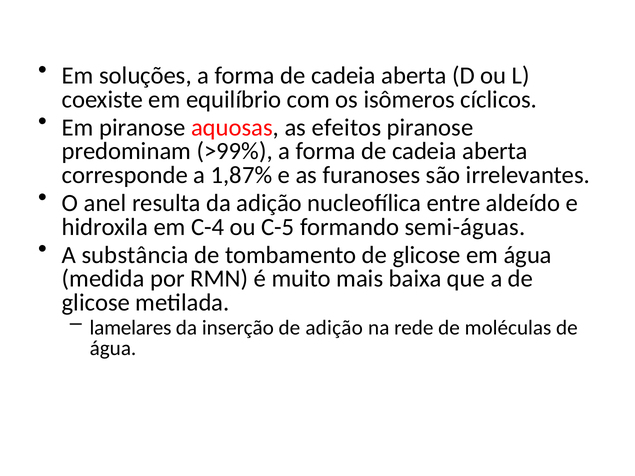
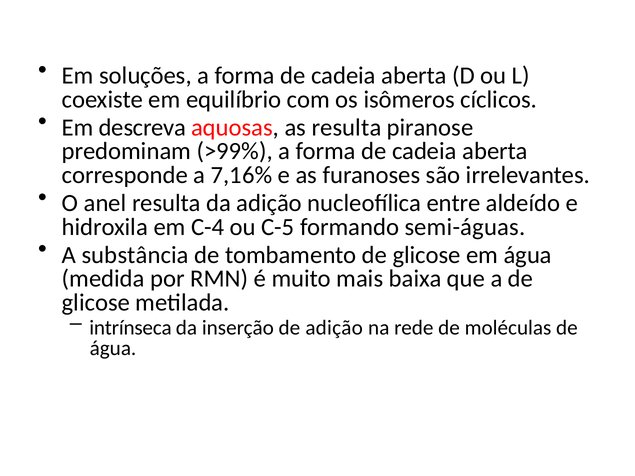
Em piranose: piranose -> descreva (142, 128)
as efeitos: efeitos -> resulta (346, 128)
1,87%: 1,87% -> 7,16% (241, 175)
lamelares: lamelares -> intrínseca (131, 328)
